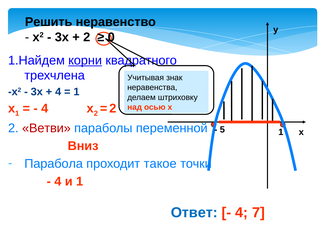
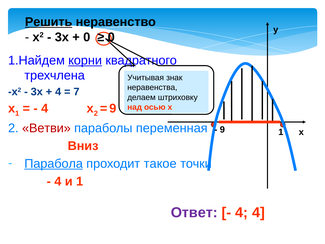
Решить underline: none -> present (49, 22)
2: 2 -> 0 (87, 37)
1: 1 -> 7 (76, 92)
2: 2 -> 9 (113, 108)
переменной: переменной -> переменная (172, 128)
5: 5 -> 9 (222, 130)
Парабола underline: none -> present (54, 164)
Ответ colour: blue -> purple (194, 212)
4 7: 7 -> 4 (258, 212)
